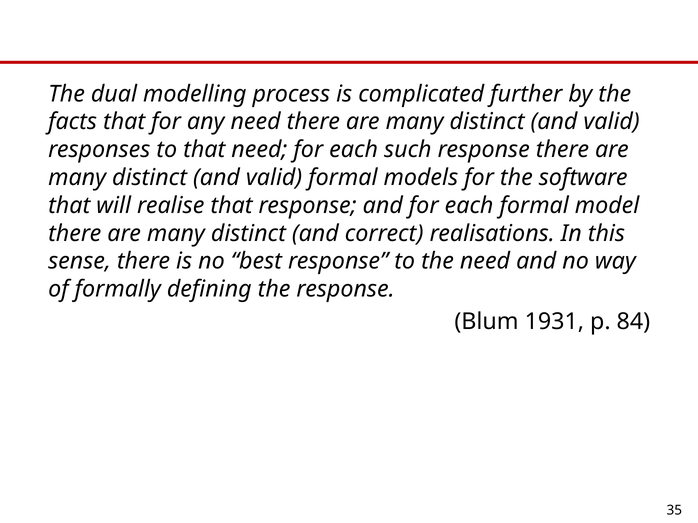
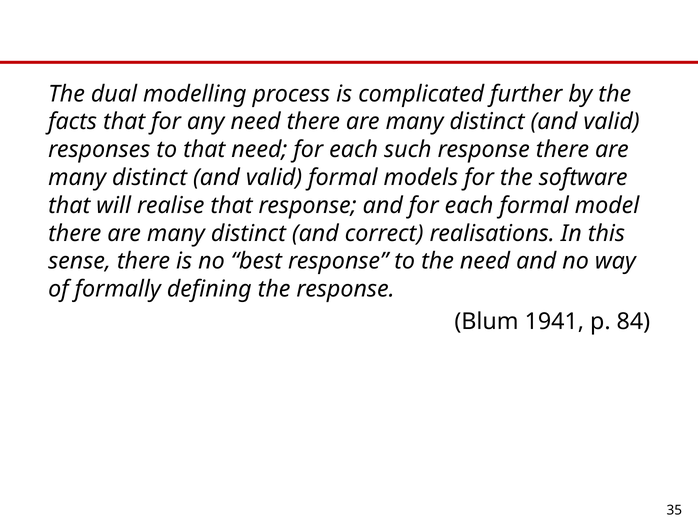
1931: 1931 -> 1941 (554, 322)
